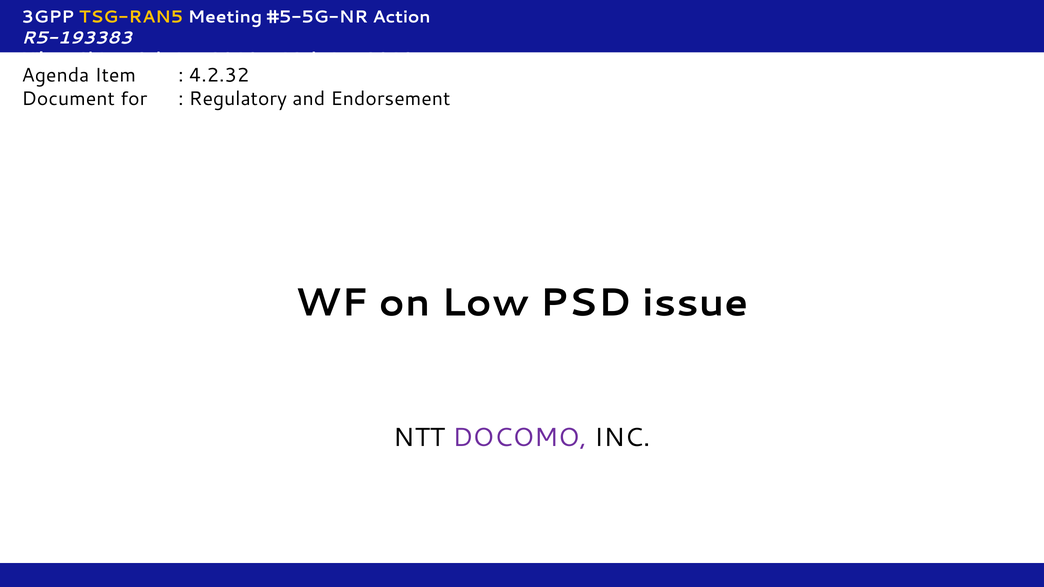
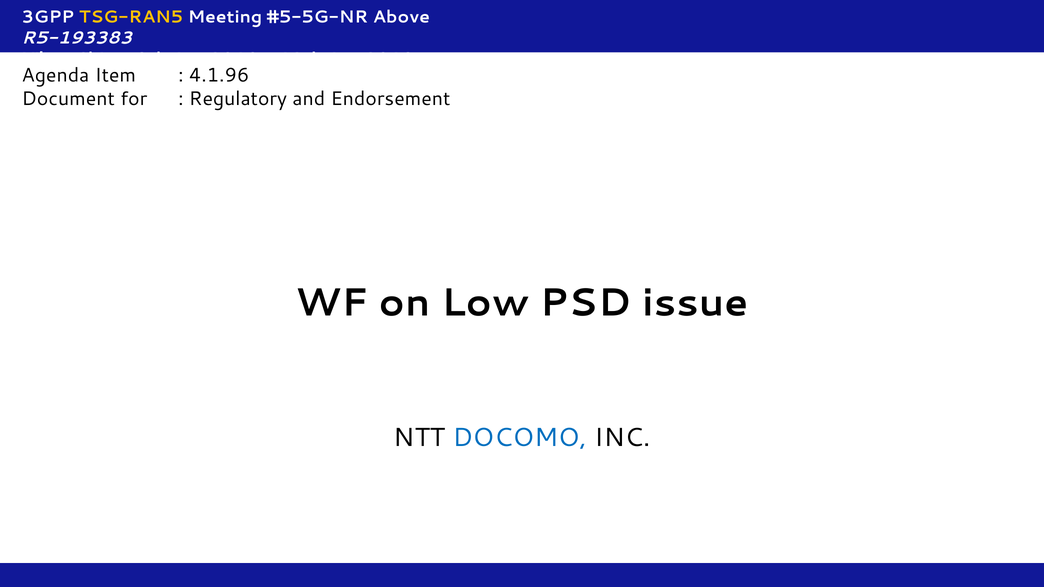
Action: Action -> Above (401, 17)
4.2.32: 4.2.32 -> 4.1.96 (219, 75)
DOCOMO colour: purple -> blue (520, 438)
